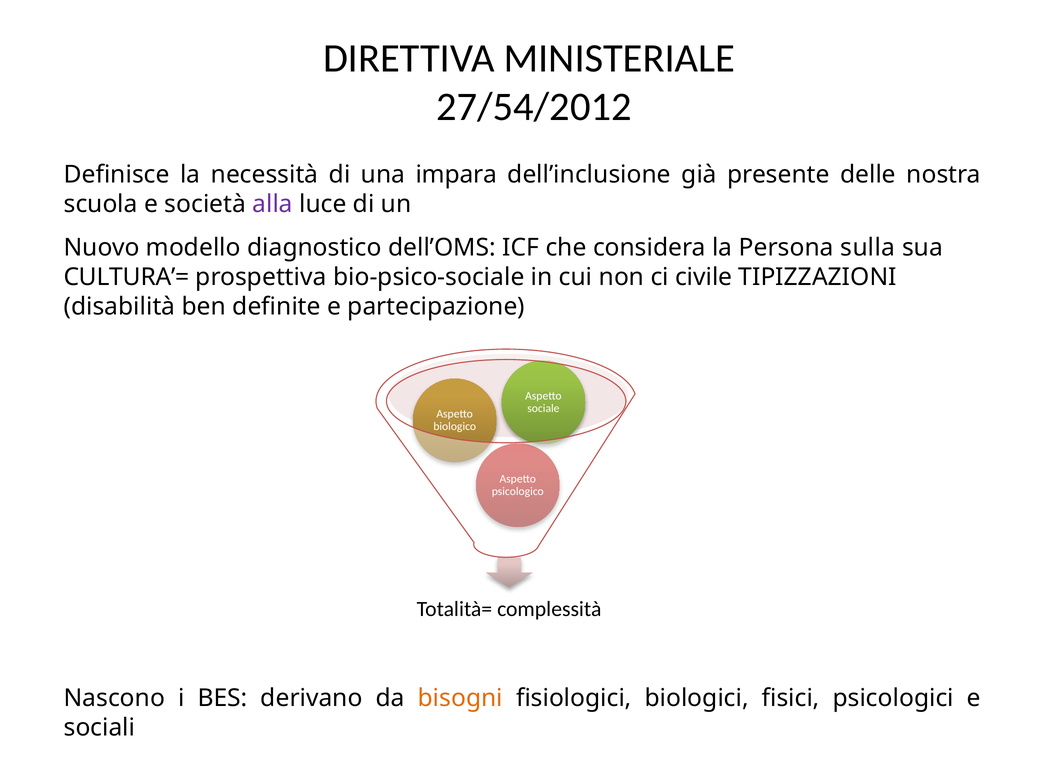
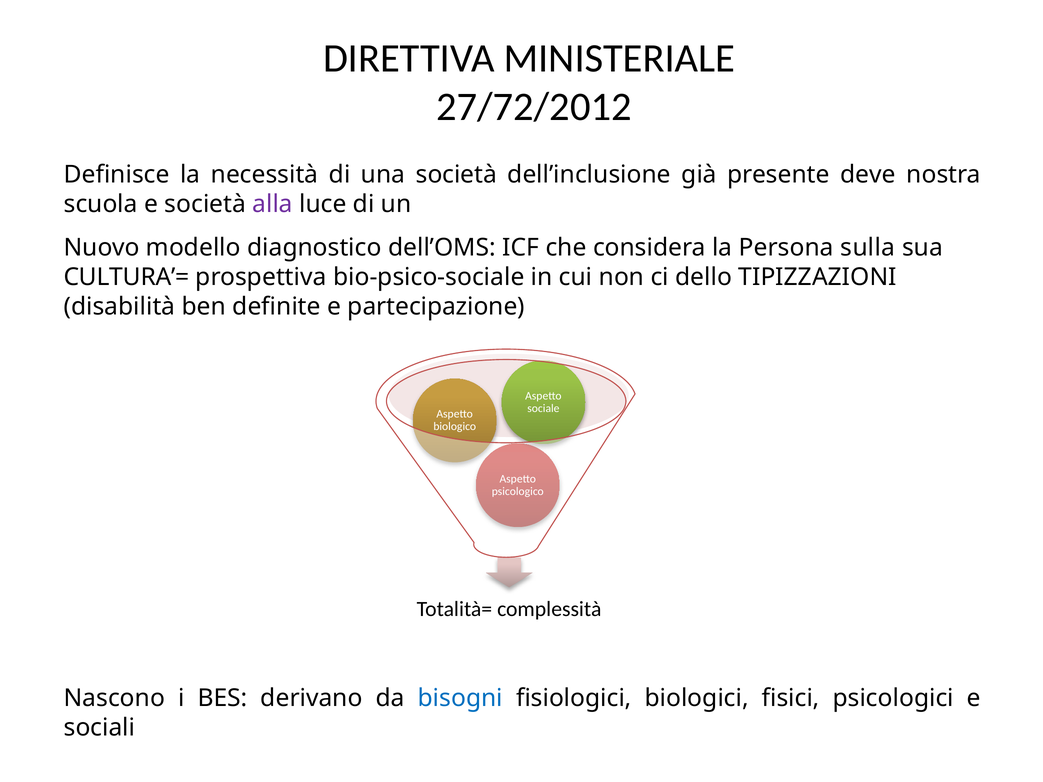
27/54/2012: 27/54/2012 -> 27/72/2012 (534, 107)
una impara: impara -> società (456, 175)
delle: delle -> deve (868, 175)
civile: civile -> dello (704, 277)
bisogni colour: orange -> blue (460, 698)
